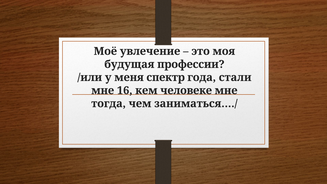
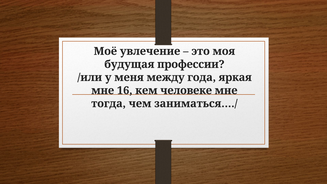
спектр: спектр -> между (166, 77)
стали: стали -> яркая (235, 77)
